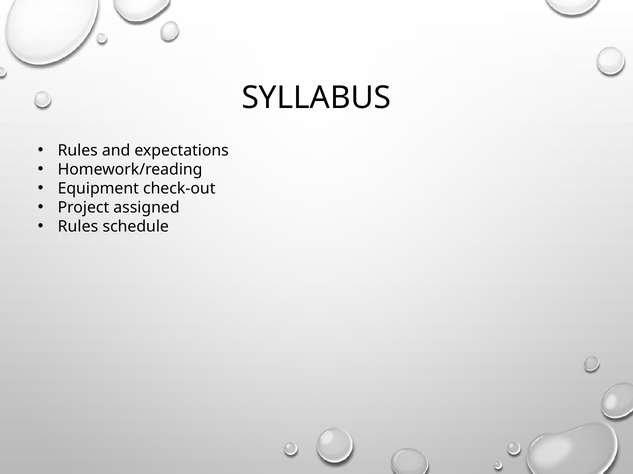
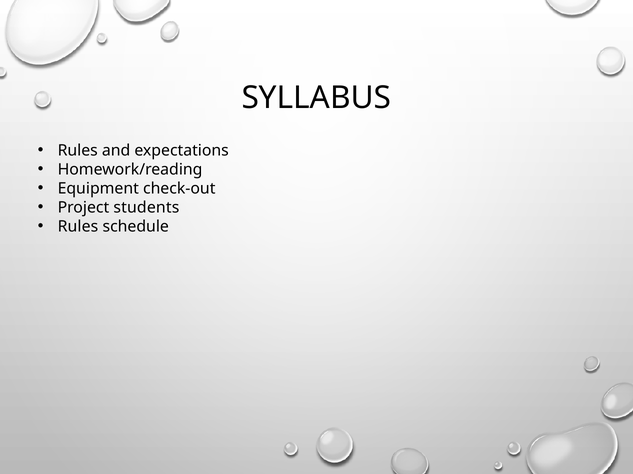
assigned: assigned -> students (146, 208)
